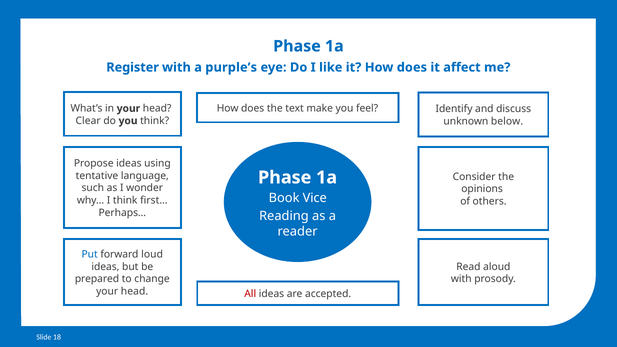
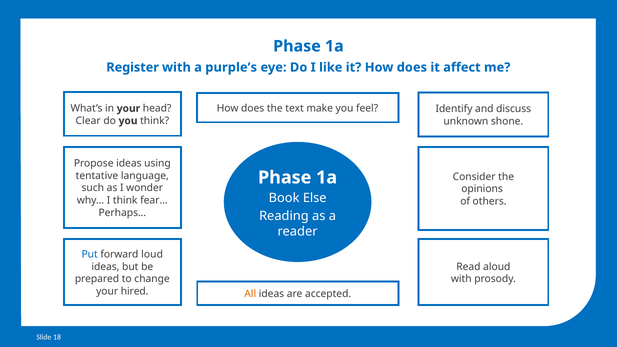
below: below -> shone (507, 121)
Vice: Vice -> Else (315, 198)
first…: first… -> fear… (154, 200)
head: head -> hired (135, 291)
All colour: red -> orange (250, 294)
